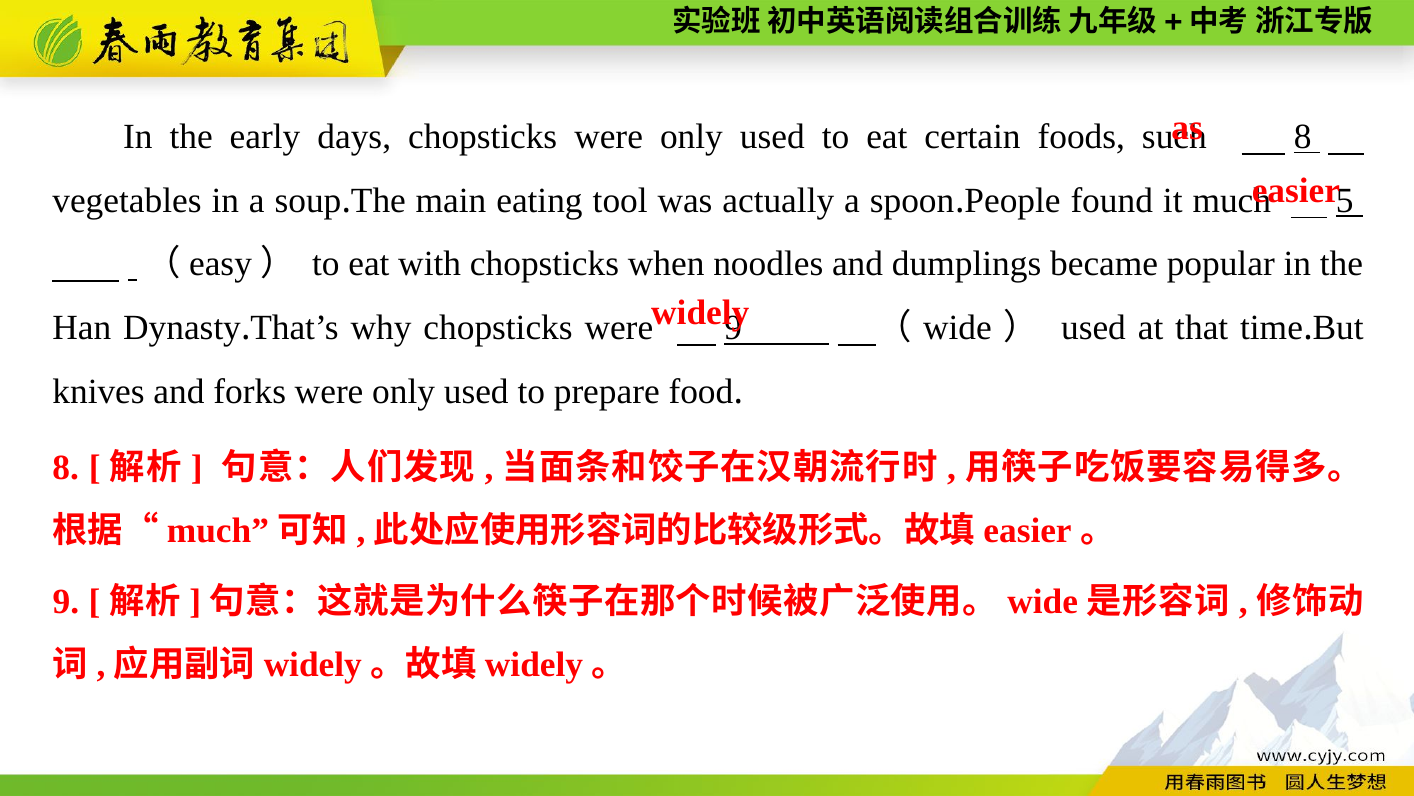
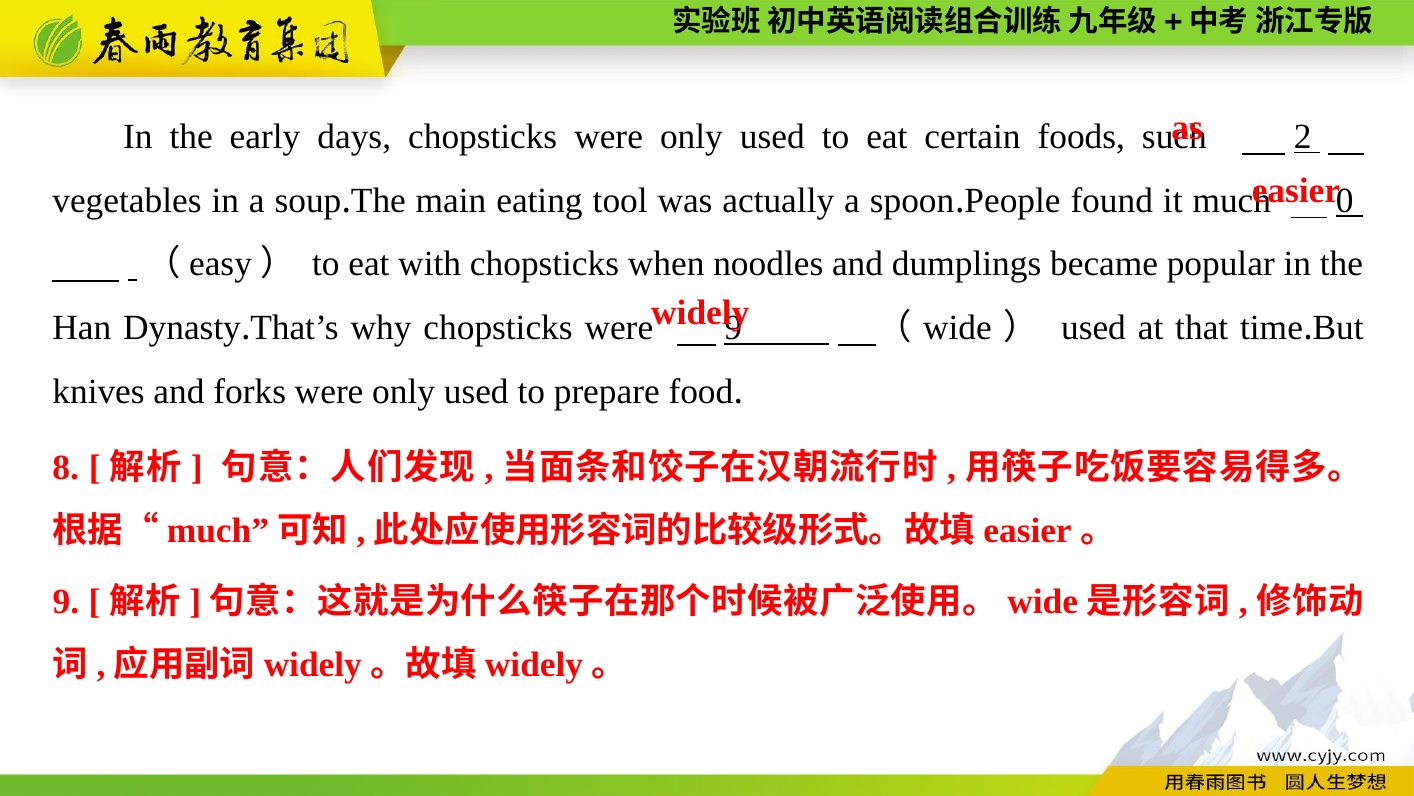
8: 8 -> 2 (1303, 137)
5: 5 -> 0 (1345, 200)
